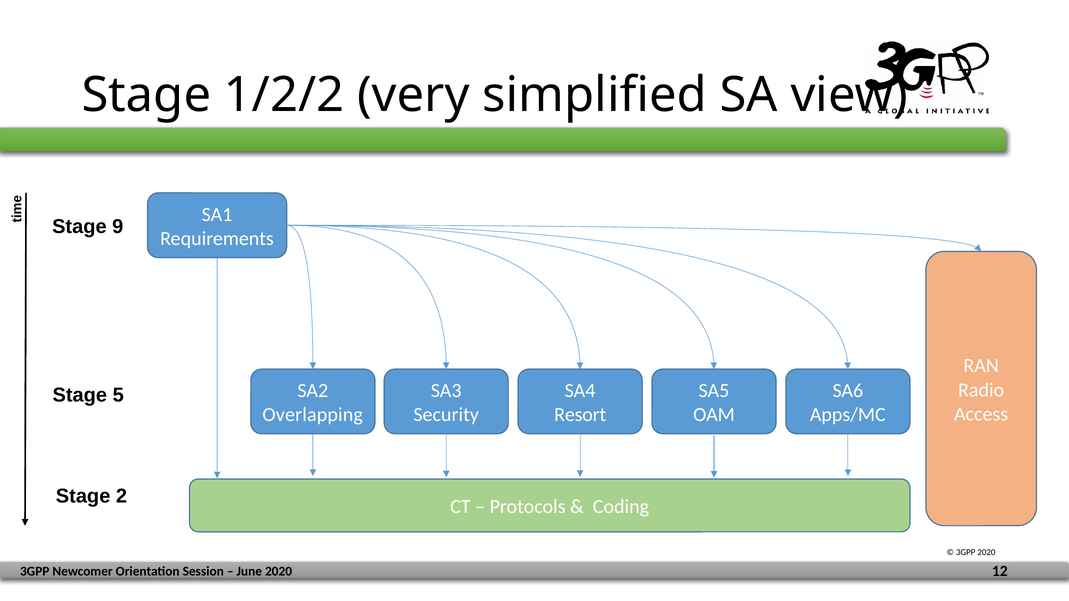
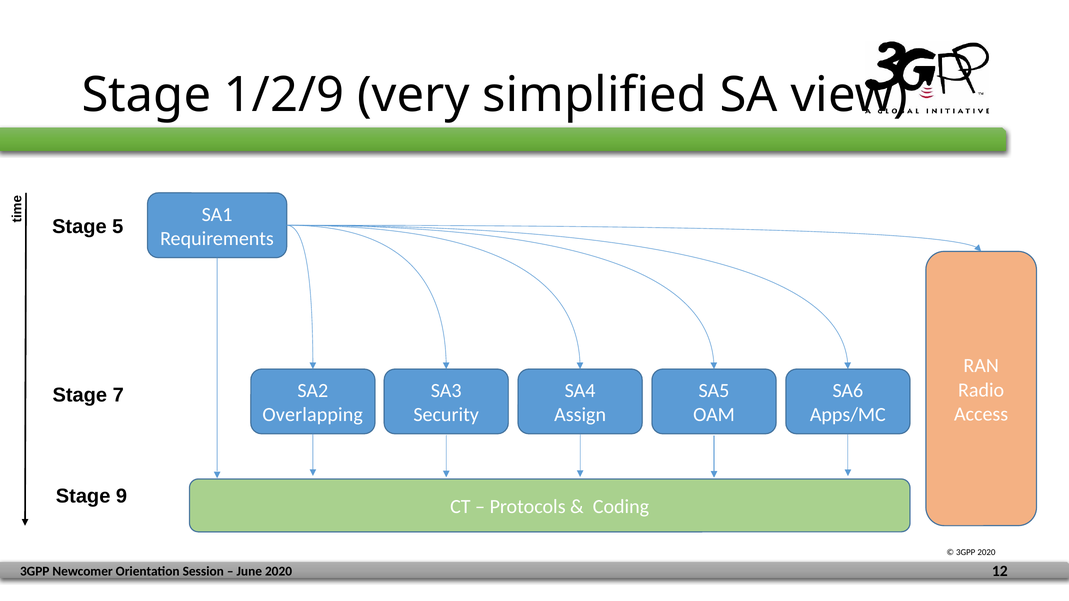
1/2/2: 1/2/2 -> 1/2/9 (284, 95)
9: 9 -> 5 (118, 227)
5: 5 -> 7 (118, 395)
Resort: Resort -> Assign (580, 415)
2: 2 -> 9 (122, 497)
